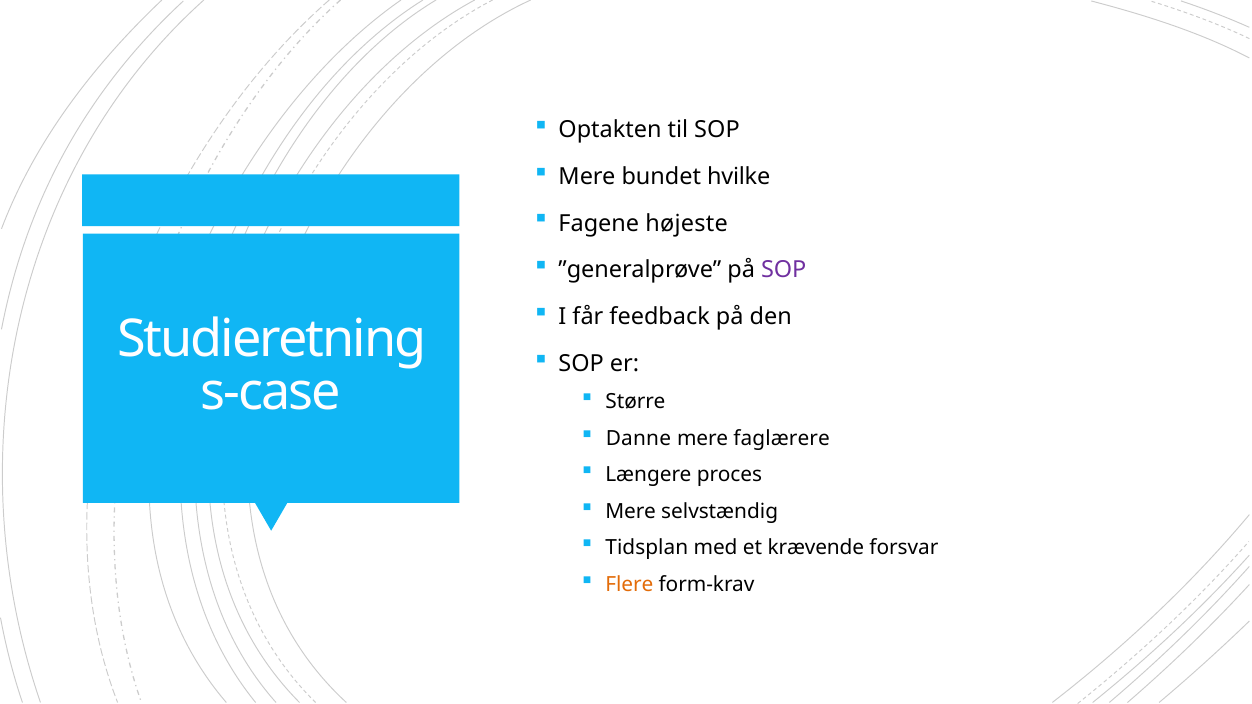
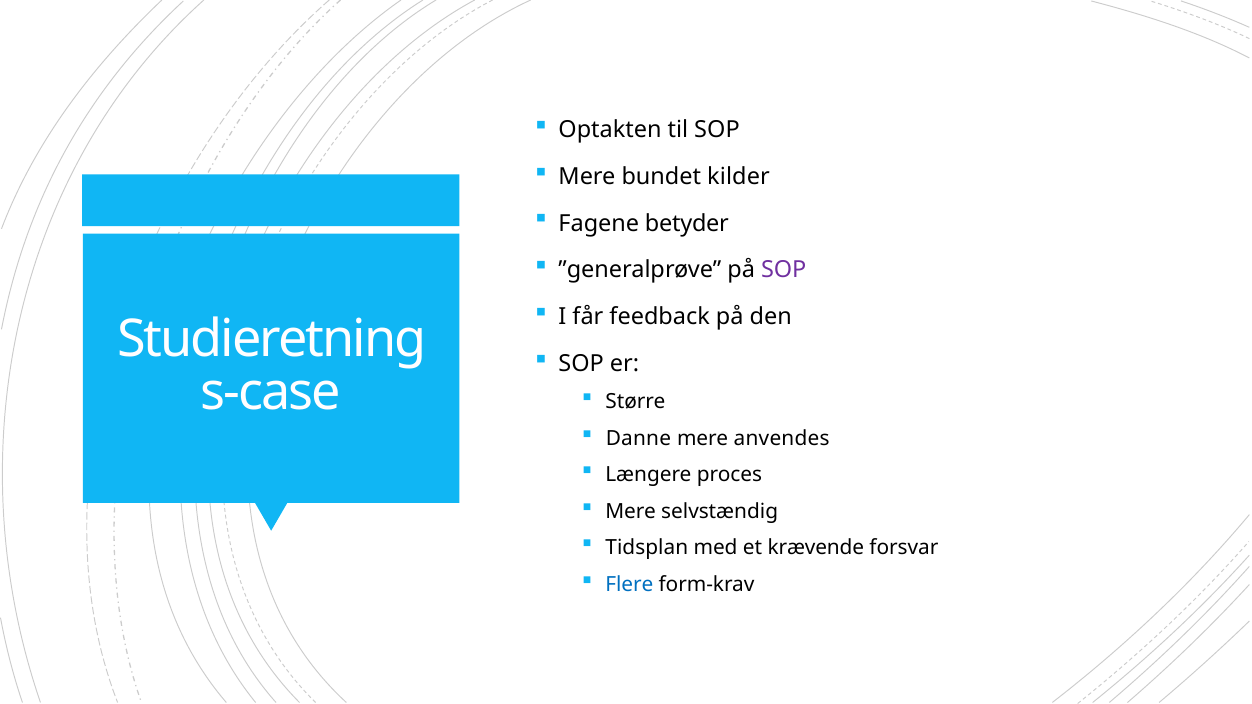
hvilke: hvilke -> kilder (739, 177)
højeste: højeste -> betyder (687, 223)
faglærere: faglærere -> anvendes (782, 438)
Flere colour: orange -> blue (629, 584)
